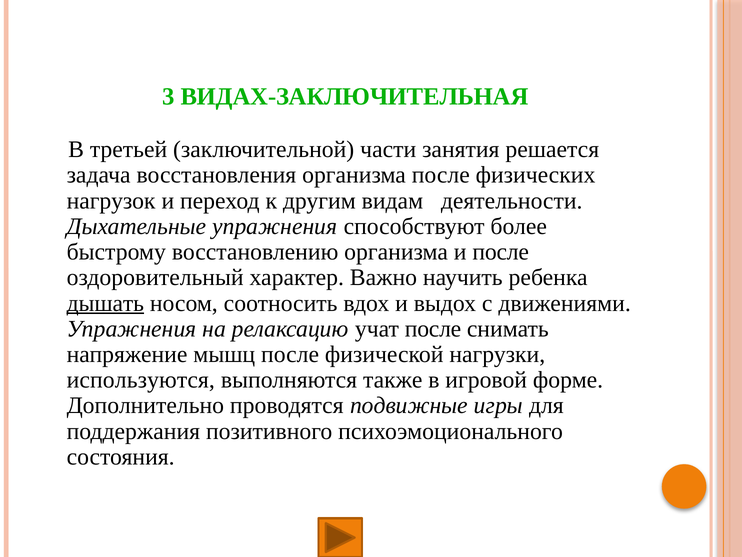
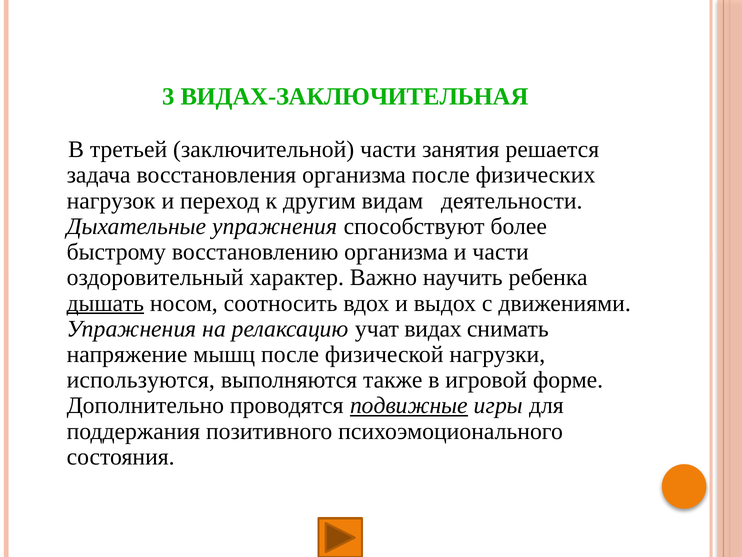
и после: после -> части (501, 252)
учат после: после -> видах (433, 329)
подвижные underline: none -> present (409, 405)
